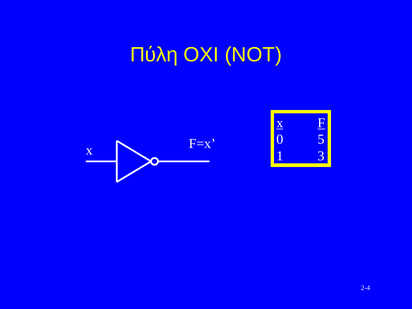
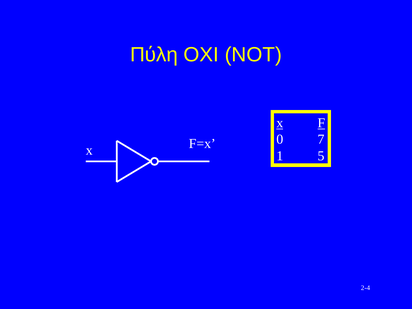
5: 5 -> 7 (321, 139)
3: 3 -> 5 (321, 156)
